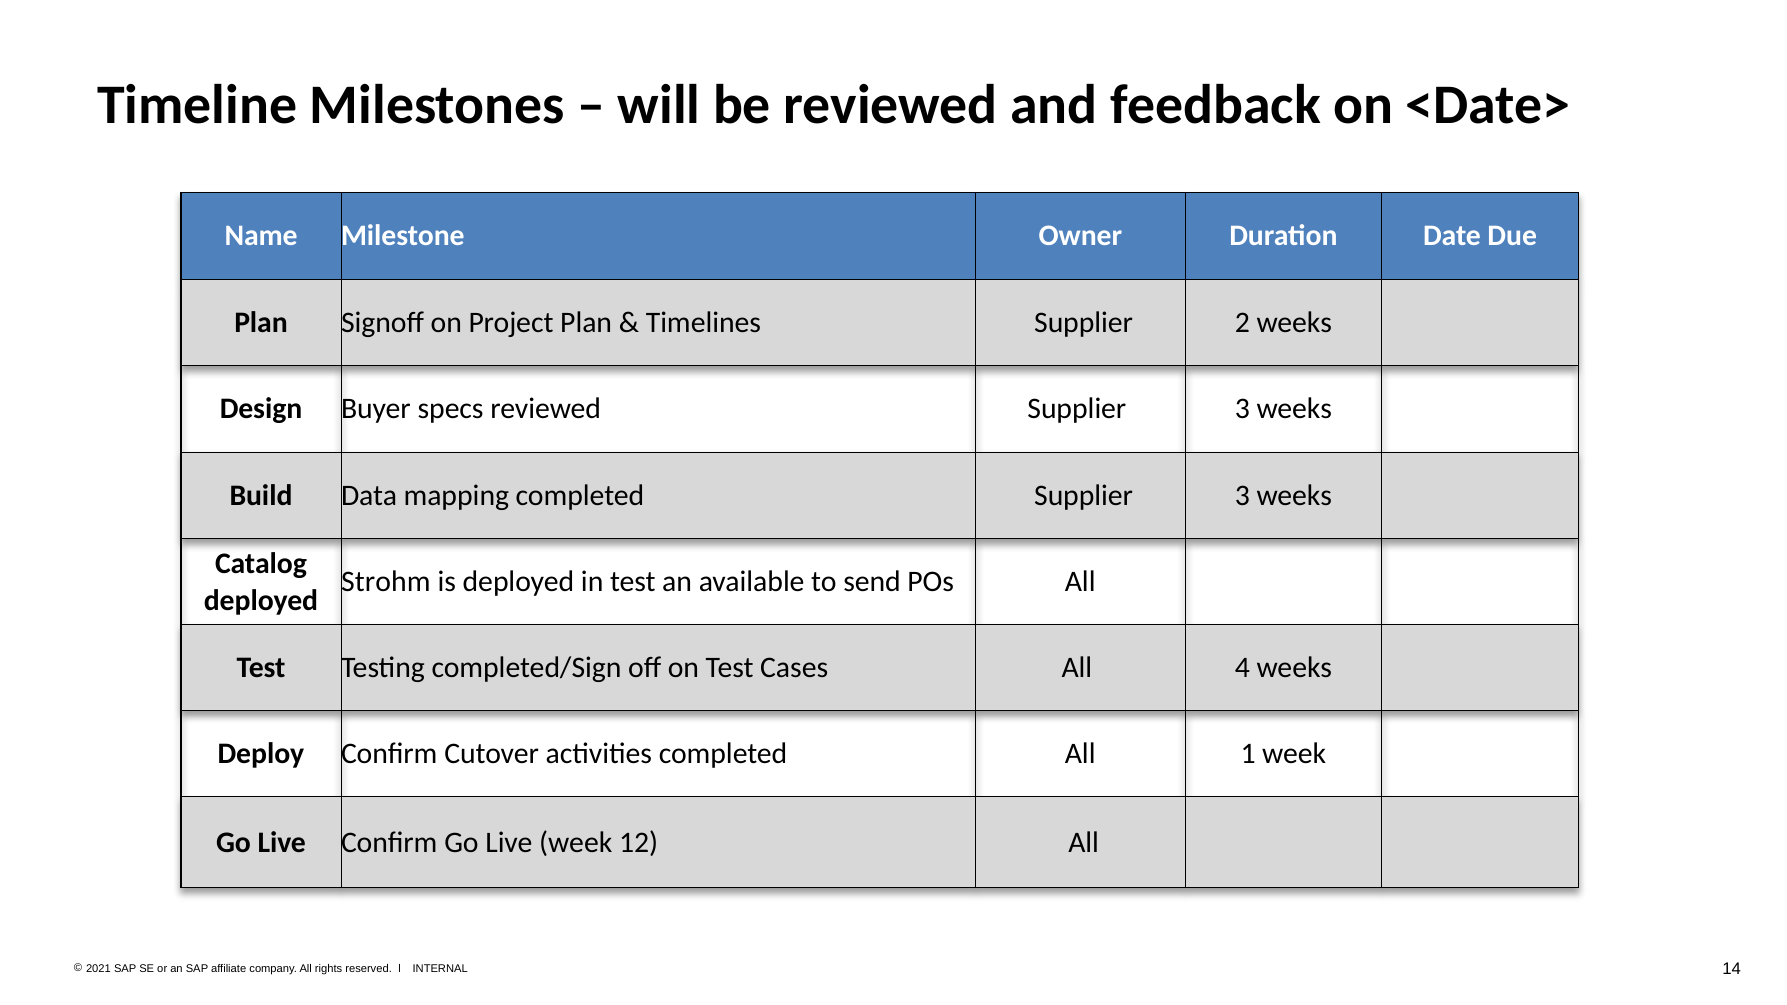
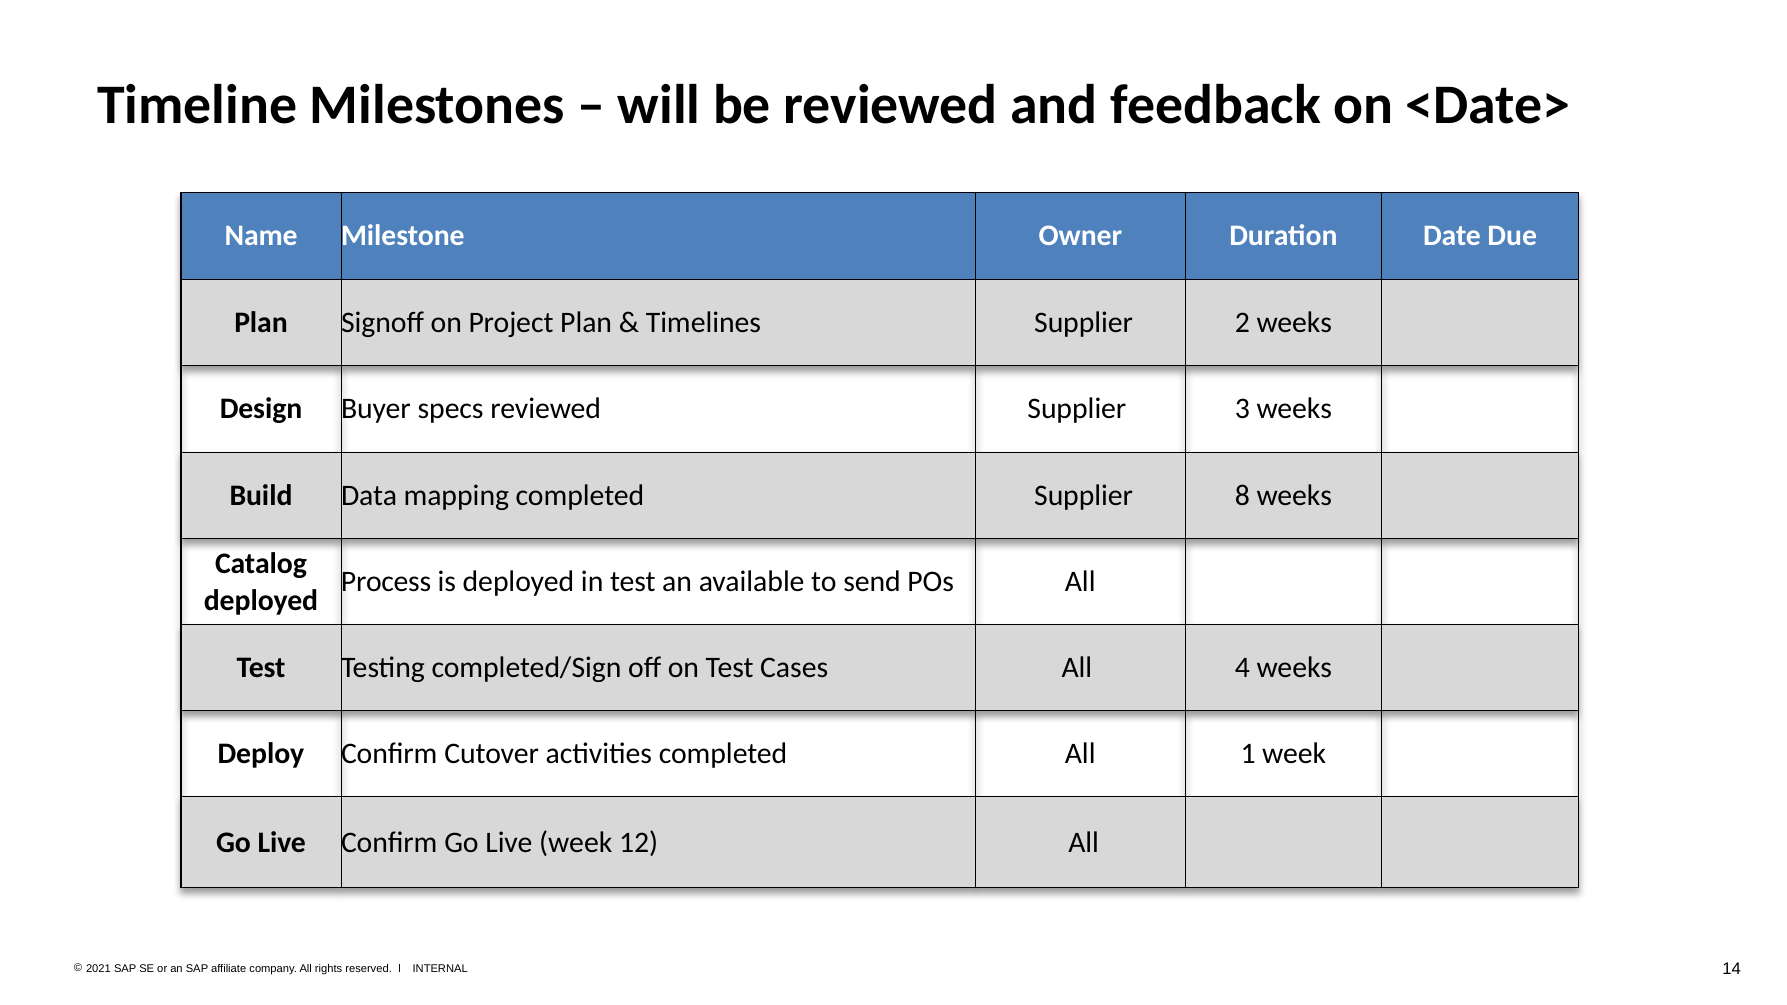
completed Supplier 3: 3 -> 8 (1242, 496)
Strohm: Strohm -> Process (386, 582)
